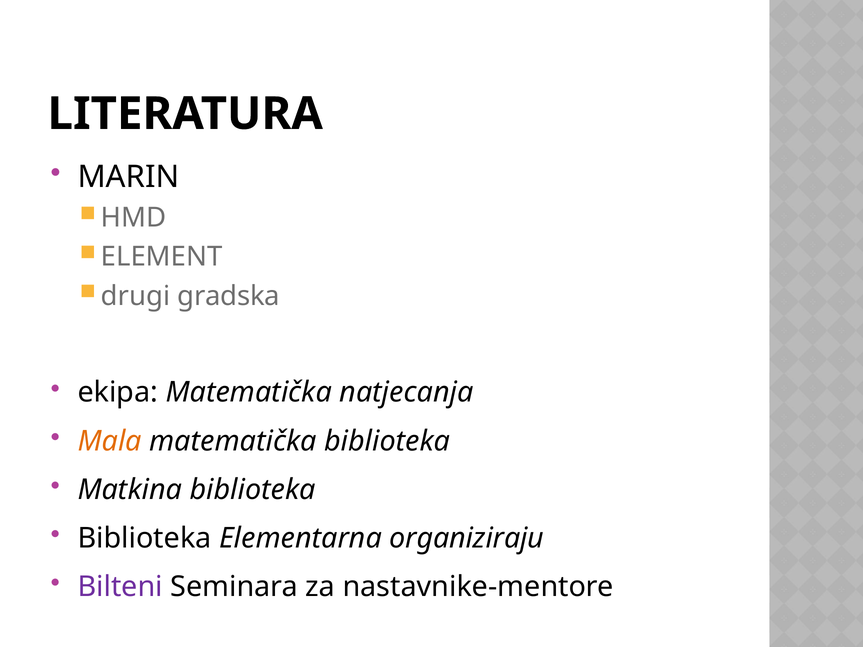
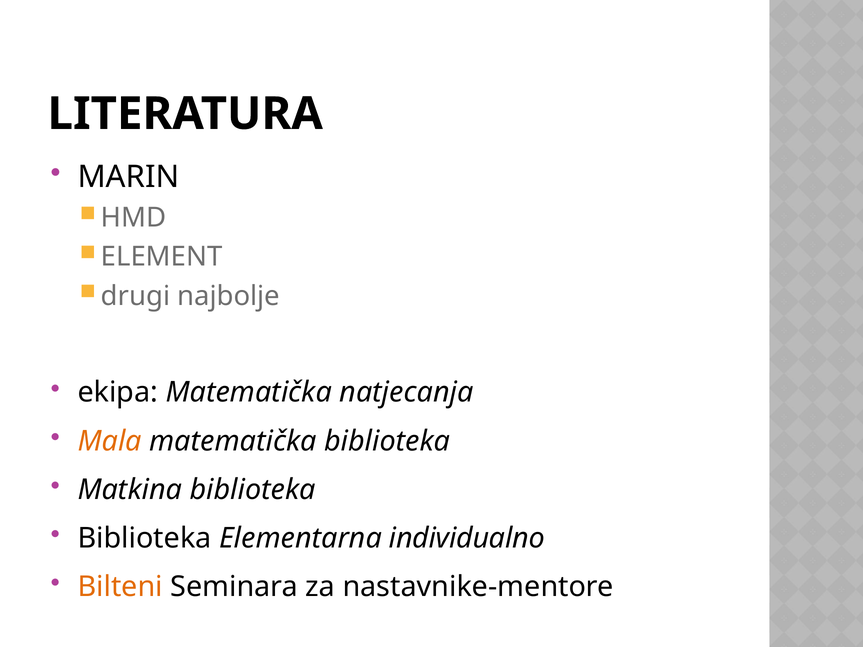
gradska: gradska -> najbolje (229, 296)
organiziraju: organiziraju -> individualno (467, 539)
Bilteni colour: purple -> orange (120, 587)
